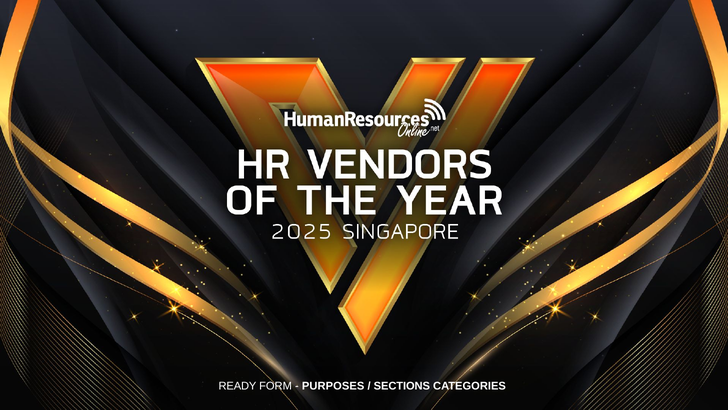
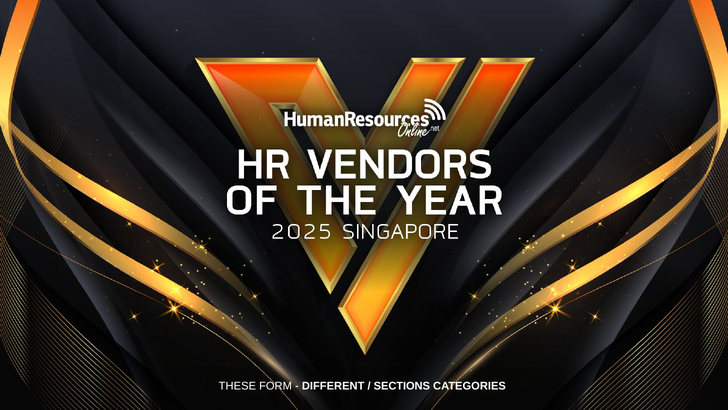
READY: READY -> THESE (237, 386)
PURPOSES: PURPOSES -> DIFFERENT (333, 386)
